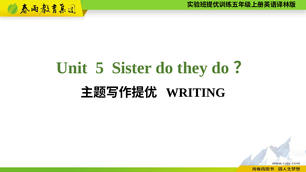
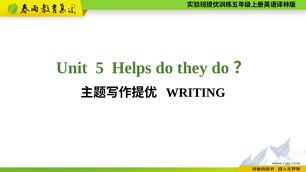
Sister: Sister -> Helps (132, 68)
